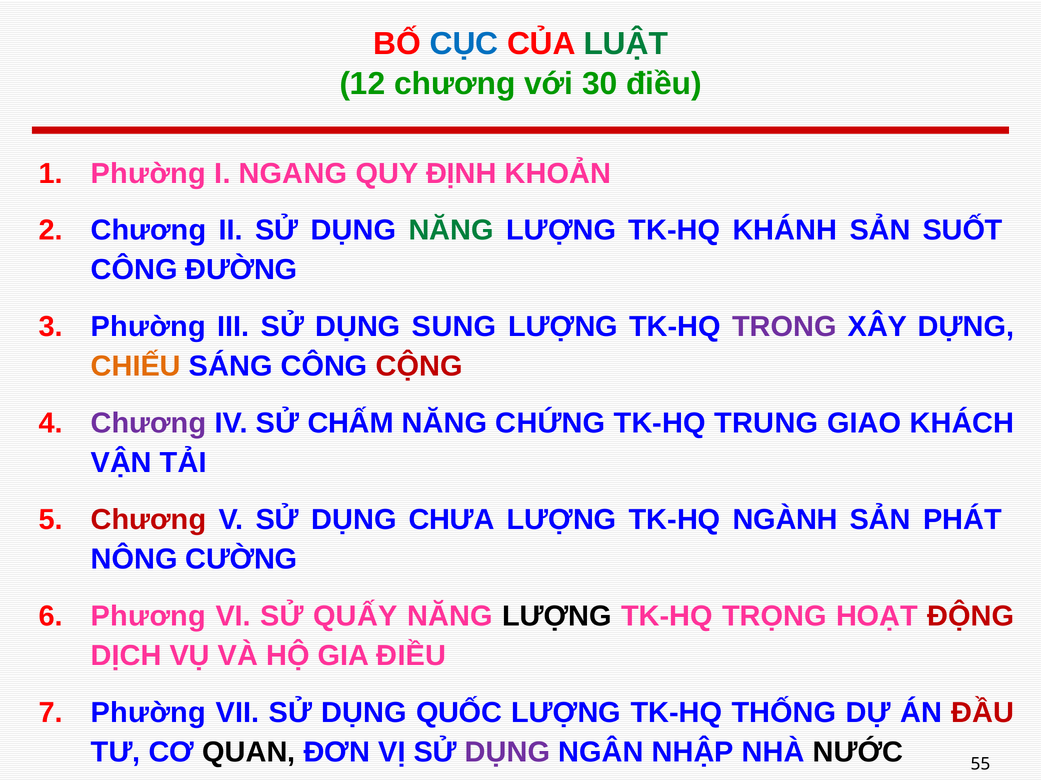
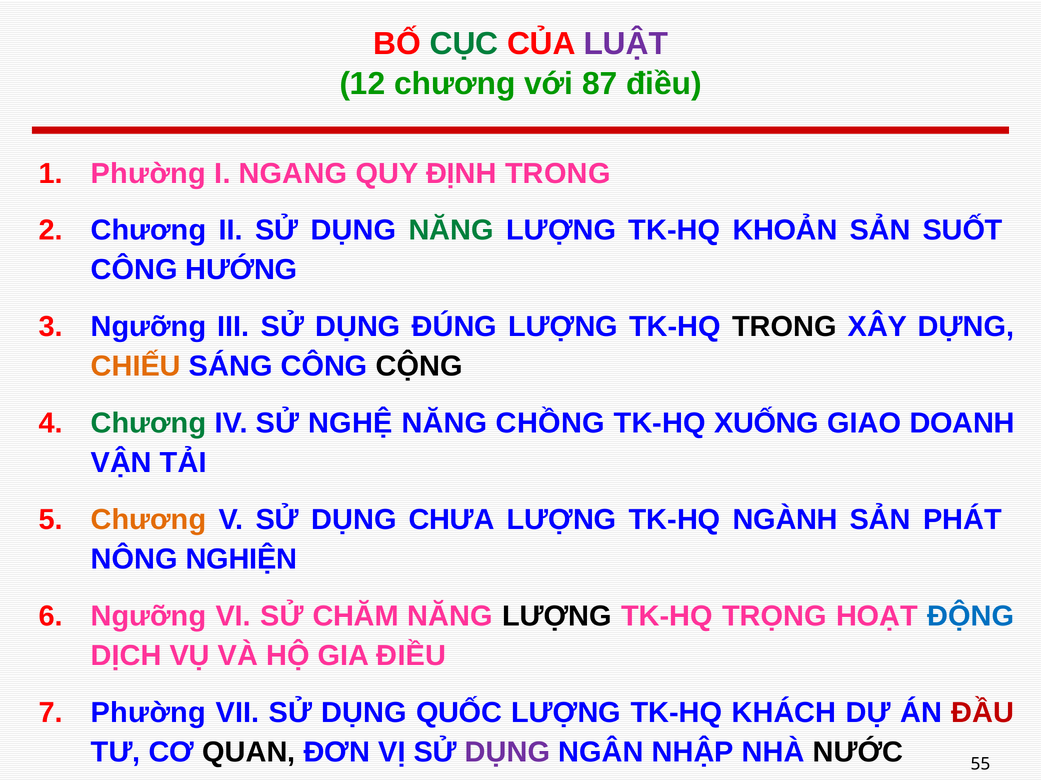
CỤC colour: blue -> green (464, 44)
LUẬT colour: green -> purple (626, 44)
30: 30 -> 87 (600, 84)
ĐỊNH KHOẢN: KHOẢN -> TRONG (558, 173)
KHÁNH: KHÁNH -> KHOẢN (785, 230)
ĐƯỜNG: ĐƯỜNG -> HƯỚNG (241, 270)
Phường: Phường -> Ngưỡng (149, 327)
SUNG: SUNG -> ĐÚNG (454, 327)
TRONG colour: purple -> black (784, 327)
CỘNG colour: red -> black (419, 366)
Chương colour: purple -> green (149, 423)
CHẤM: CHẤM -> NGHỆ (350, 423)
CHỨNG: CHỨNG -> CHỒNG (550, 423)
TRUNG: TRUNG -> XUỐNG (766, 423)
KHÁCH: KHÁCH -> DOANH (962, 423)
Chương colour: red -> orange (149, 520)
CƯỜNG: CƯỜNG -> NGHIỆN (241, 559)
Phương: Phương -> Ngưỡng (149, 616)
QUẤY: QUẤY -> CHĂM (356, 616)
ĐỘNG colour: red -> blue (971, 616)
THỐNG: THỐNG -> KHÁCH (784, 712)
